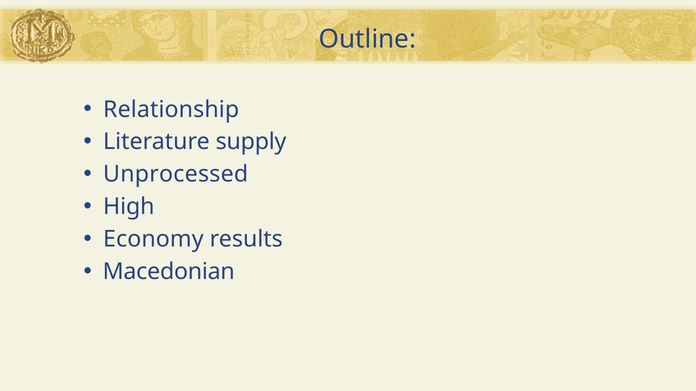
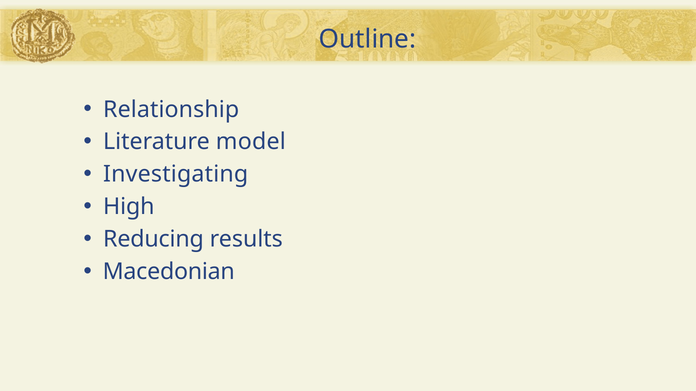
supply: supply -> model (251, 142)
Unprocessed: Unprocessed -> Investigating (176, 174)
Economy: Economy -> Reducing (153, 239)
